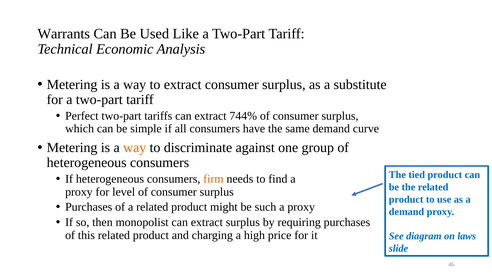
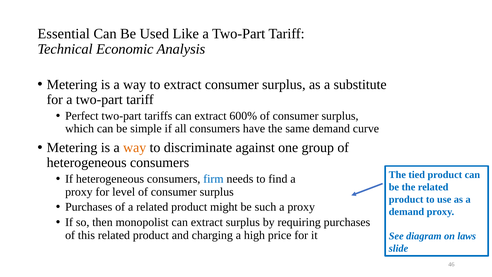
Warrants: Warrants -> Essential (64, 34)
744%: 744% -> 600% (243, 116)
firm colour: orange -> blue (213, 179)
